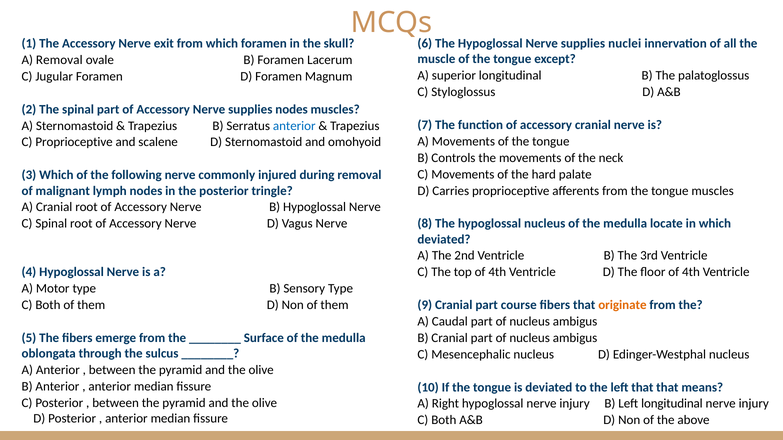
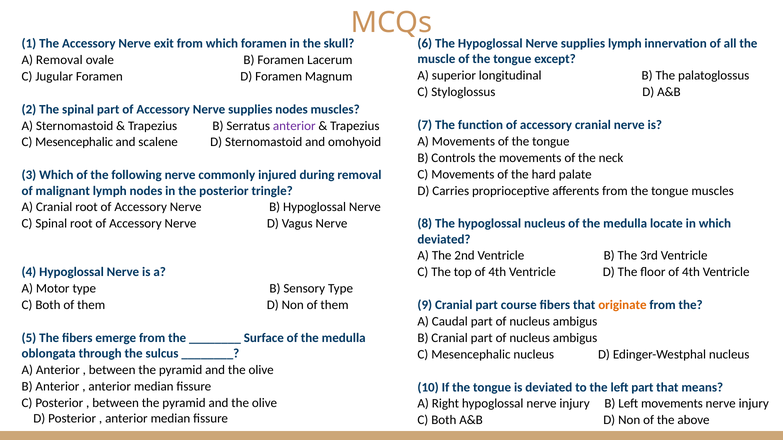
supplies nuclei: nuclei -> lymph (625, 44)
anterior colour: blue -> purple (294, 126)
Proprioceptive: Proprioceptive -> Mesencephalic (74, 142)
left that: that -> part (642, 388)
Left longitudinal: longitudinal -> movements (672, 404)
